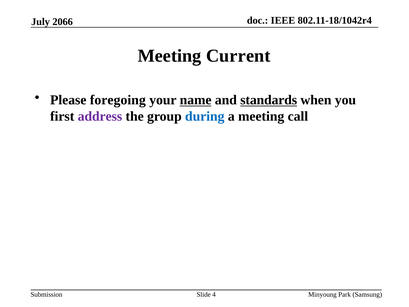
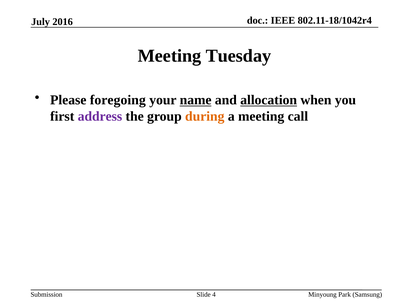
2066: 2066 -> 2016 (63, 22)
Current: Current -> Tuesday (238, 56)
standards: standards -> allocation (269, 100)
during colour: blue -> orange (205, 116)
